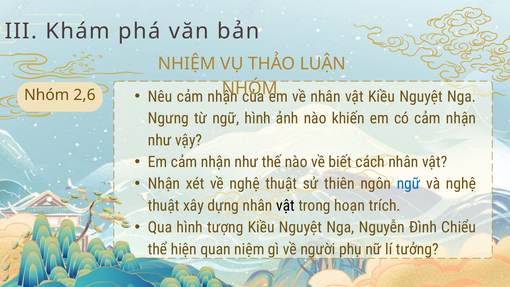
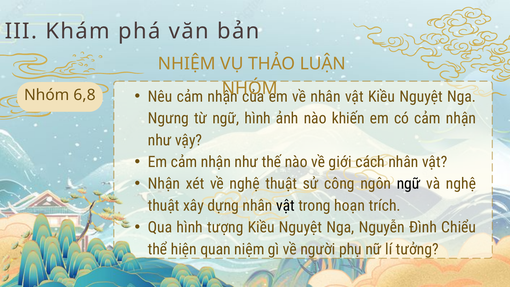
2,6: 2,6 -> 6,8 (85, 95)
biết: biết -> giới (340, 162)
thiên: thiên -> công (339, 184)
ngữ colour: blue -> black (409, 184)
